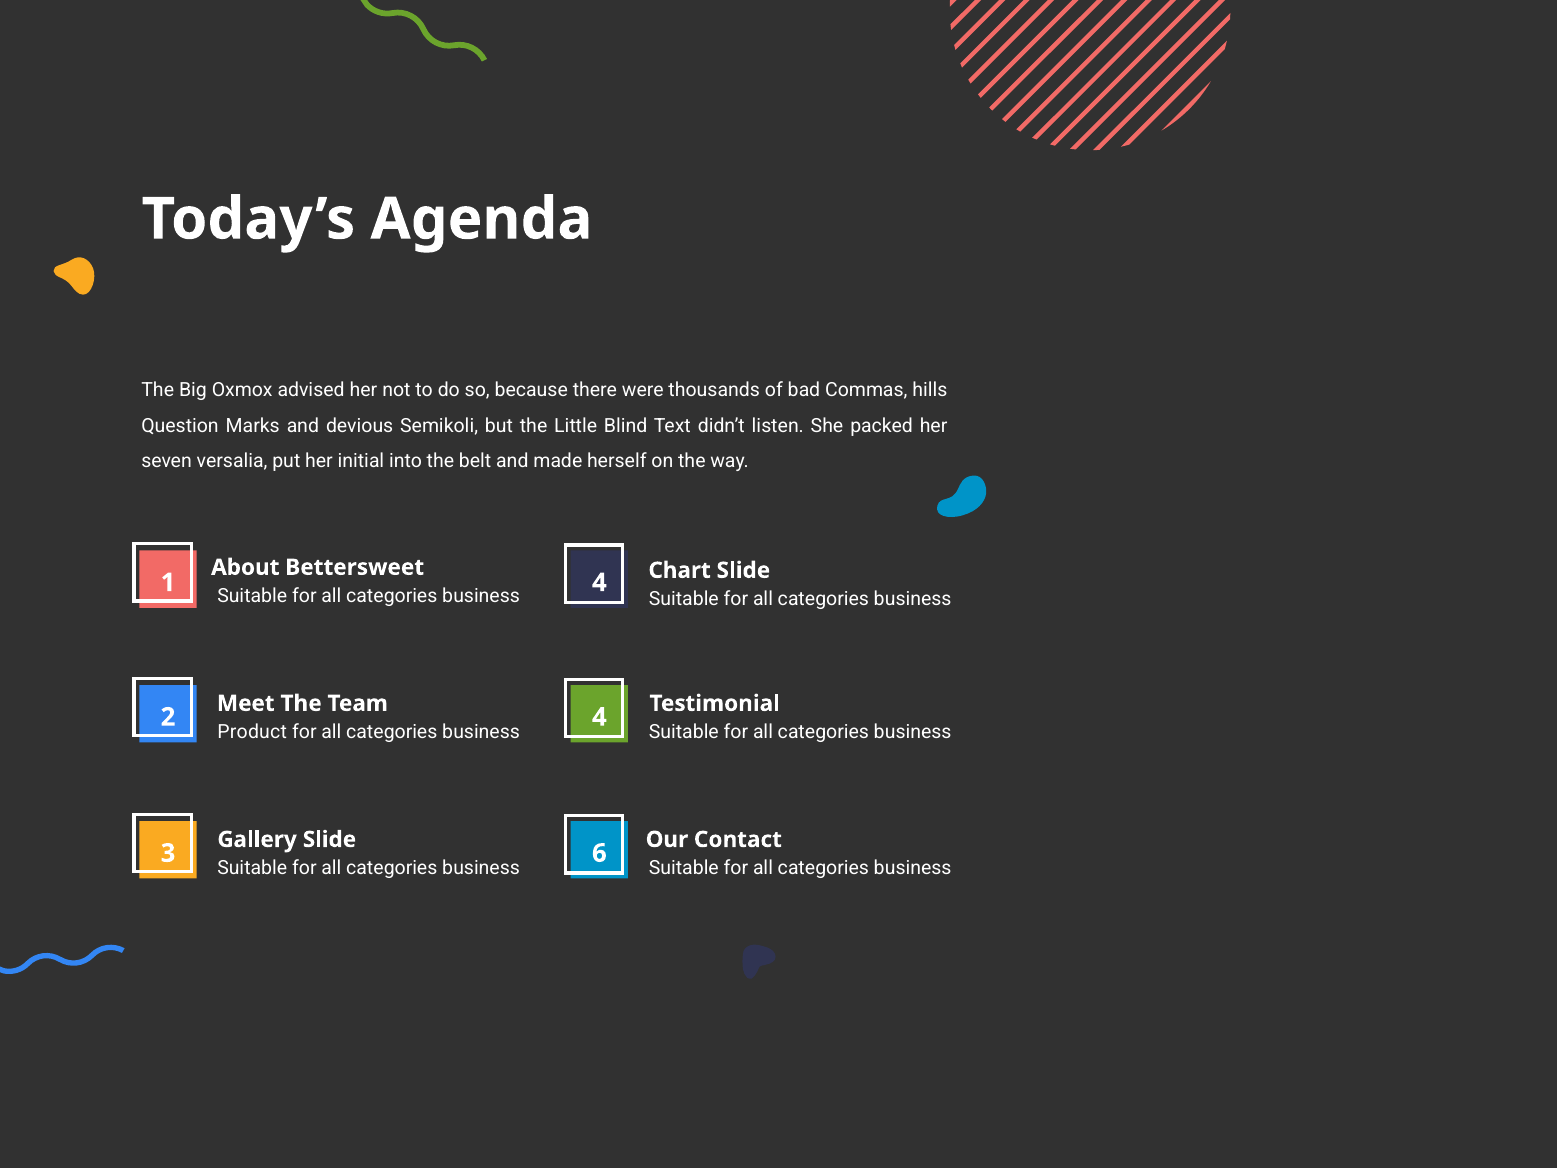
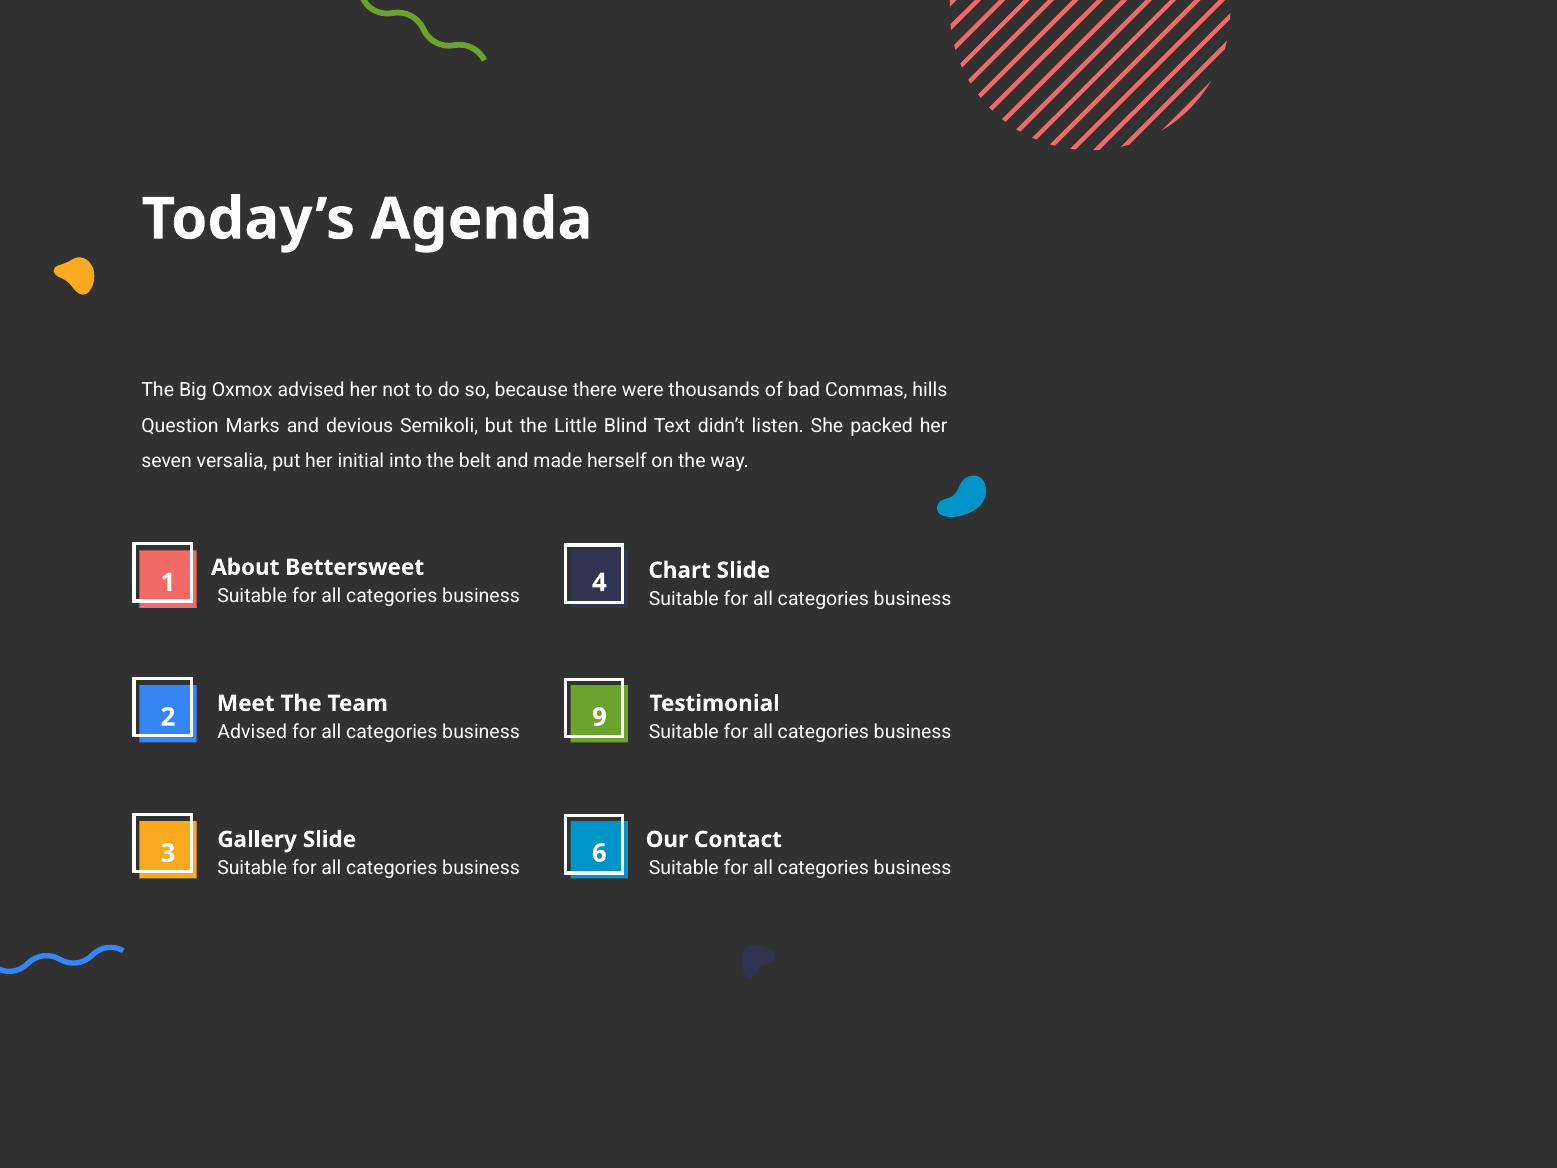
2 4: 4 -> 9 (599, 717)
Product: Product -> Advised (252, 732)
